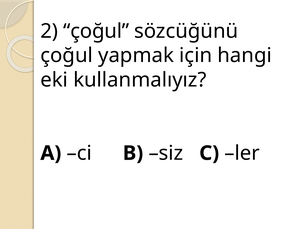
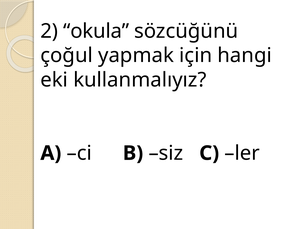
2 çoğul: çoğul -> okula (96, 31)
